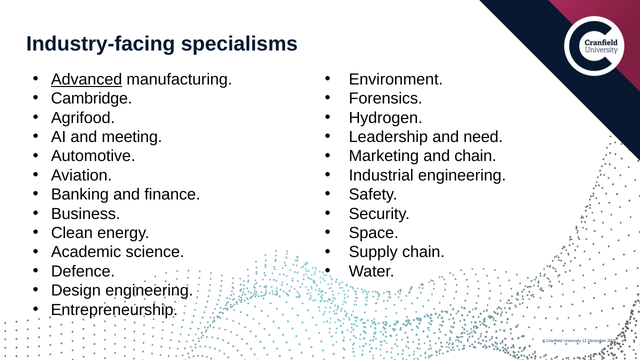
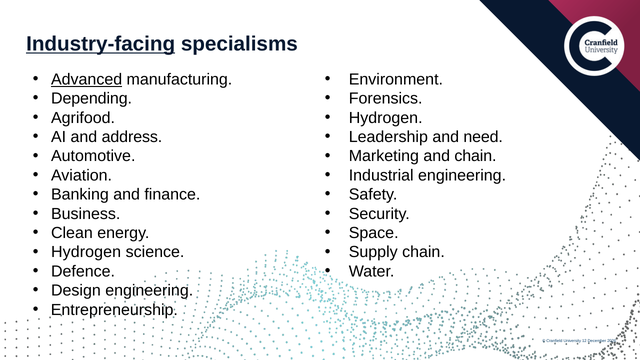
Industry-facing underline: none -> present (101, 44)
Cambridge: Cambridge -> Depending (92, 99)
meeting: meeting -> address (132, 137)
Academic: Academic -> Hydrogen (86, 252)
